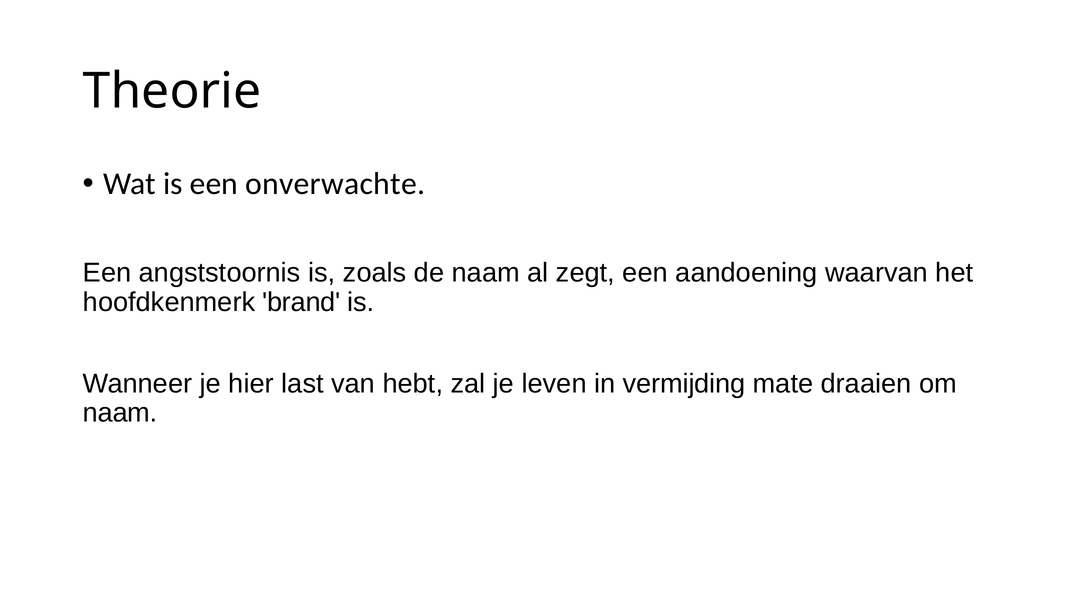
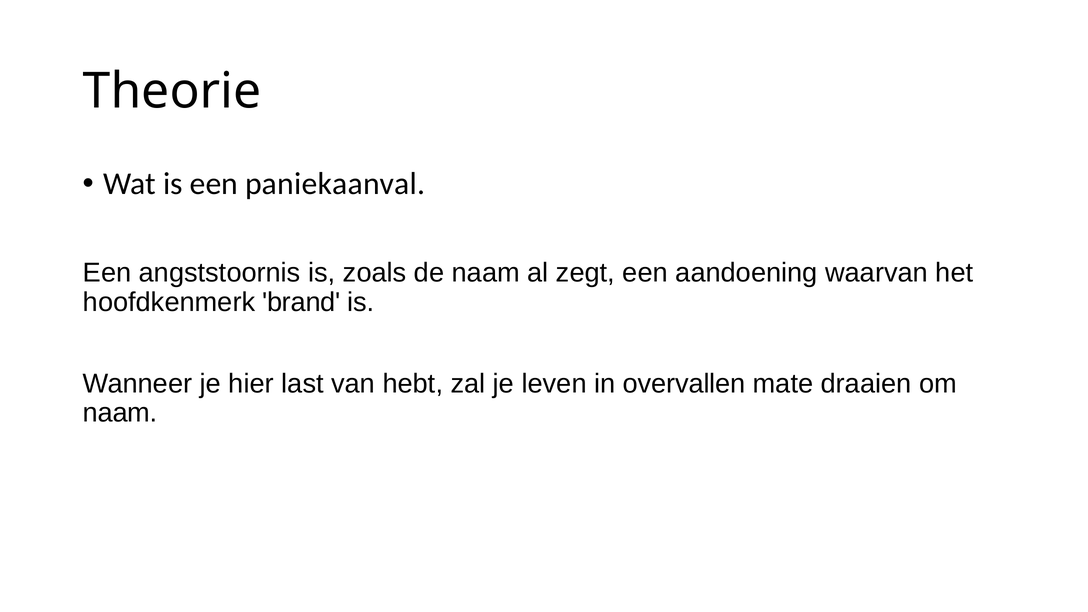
onverwachte: onverwachte -> paniekaanval (335, 184)
vermijding: vermijding -> overvallen (684, 384)
